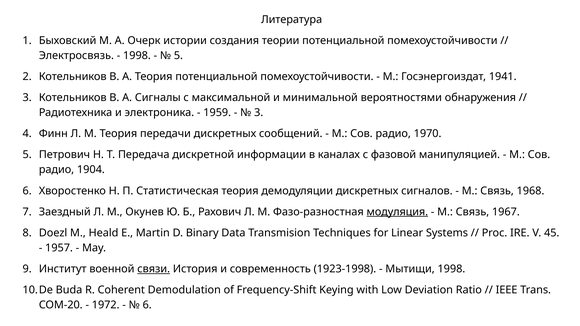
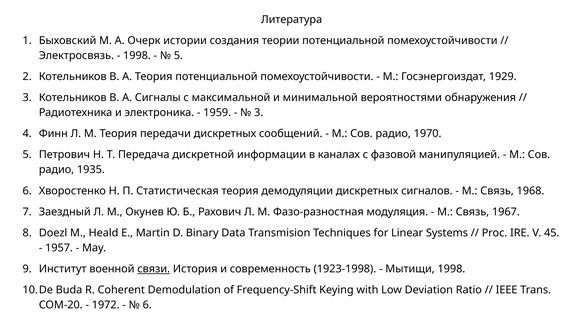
1941: 1941 -> 1929 (503, 77)
1904: 1904 -> 1935 (91, 170)
модуляция underline: present -> none (397, 212)
